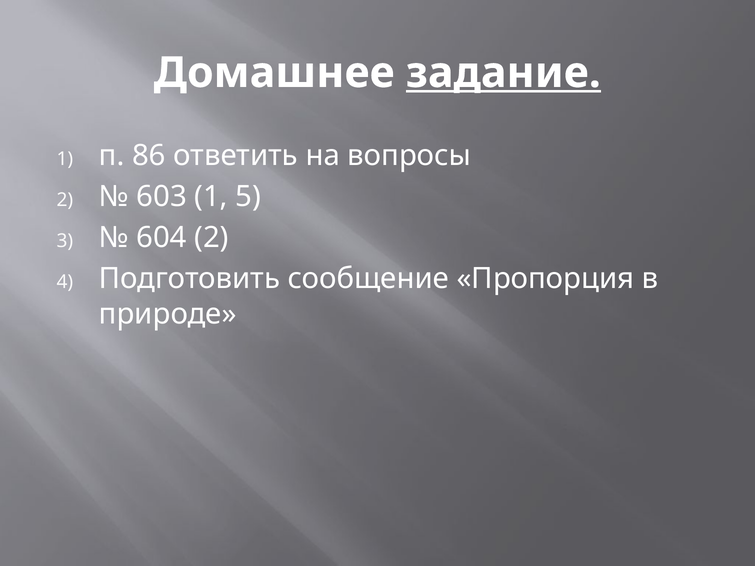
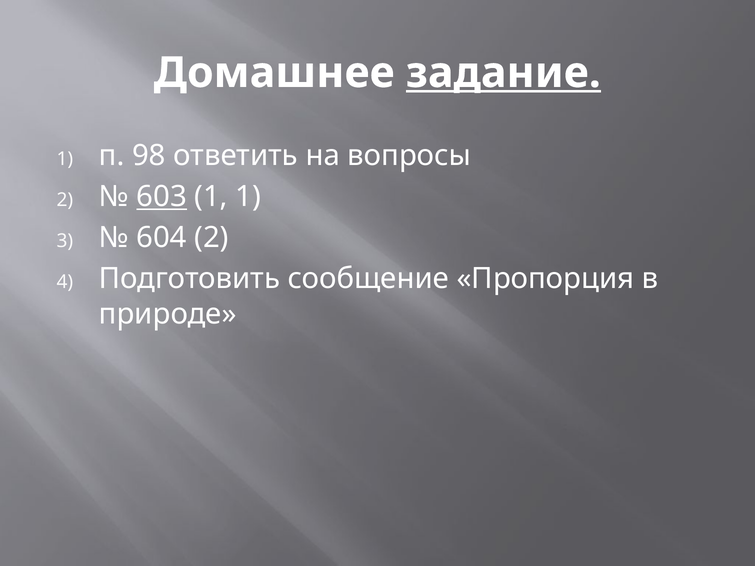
86: 86 -> 98 (149, 156)
603 underline: none -> present (162, 197)
1 5: 5 -> 1 (248, 197)
